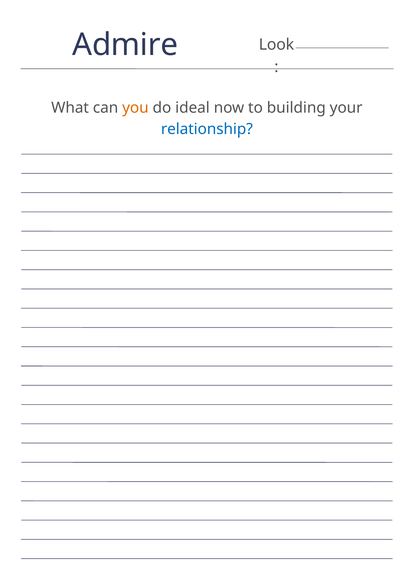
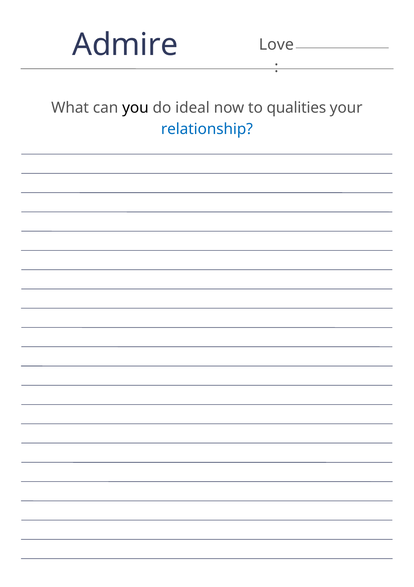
Look: Look -> Love (276, 45)
you colour: orange -> black (135, 107)
building: building -> qualities (296, 107)
